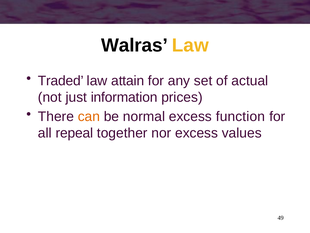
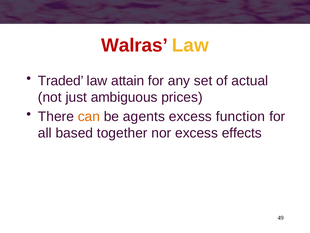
Walras colour: black -> red (134, 45)
information: information -> ambiguous (124, 97)
normal: normal -> agents (144, 116)
repeal: repeal -> based (74, 133)
values: values -> effects (242, 133)
